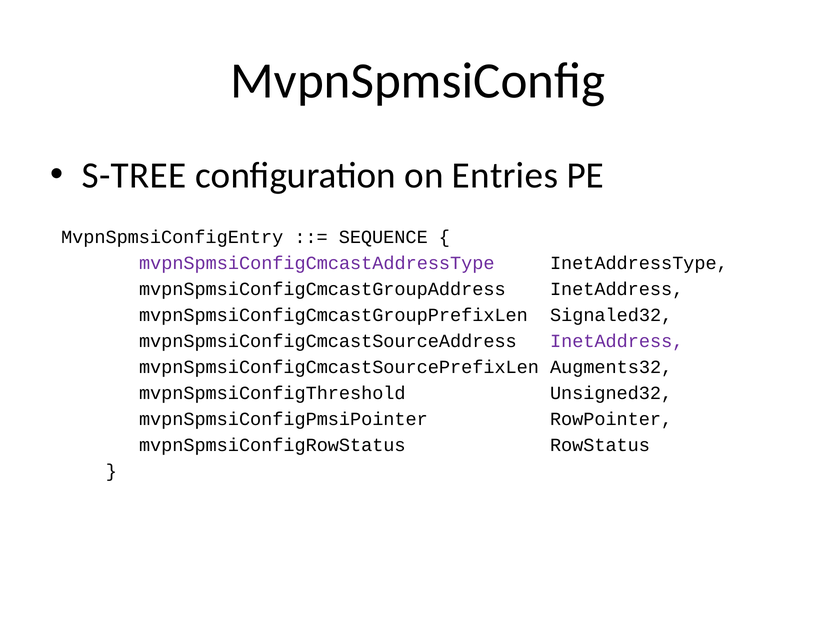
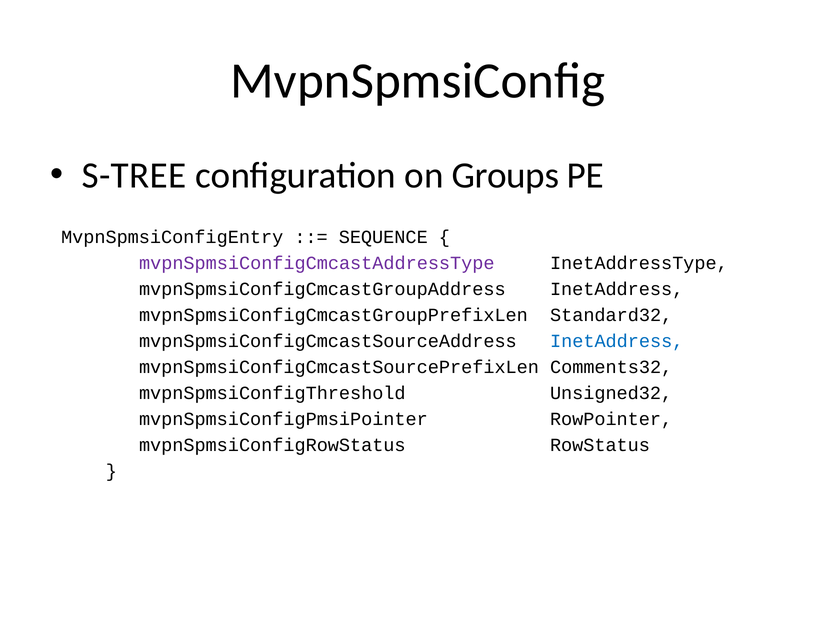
Entries: Entries -> Groups (505, 175)
Signaled32: Signaled32 -> Standard32 (611, 315)
InetAddress colour: purple -> blue (617, 341)
Augments32: Augments32 -> Comments32 (611, 367)
